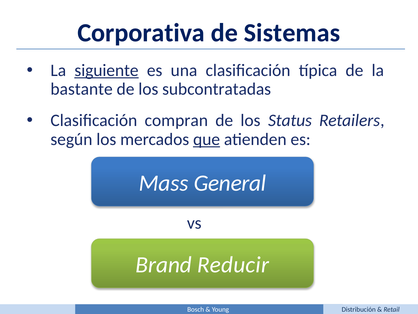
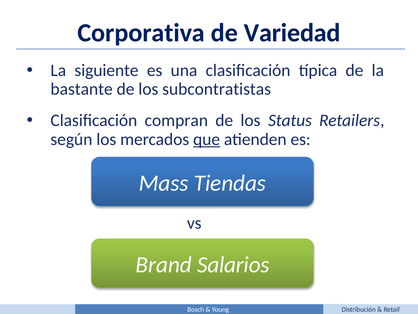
Sistemas: Sistemas -> Variedad (292, 33)
siguiente underline: present -> none (107, 70)
subcontratadas: subcontratadas -> subcontratistas (217, 89)
General: General -> Tiendas (230, 183)
Reducir: Reducir -> Salarios (233, 264)
